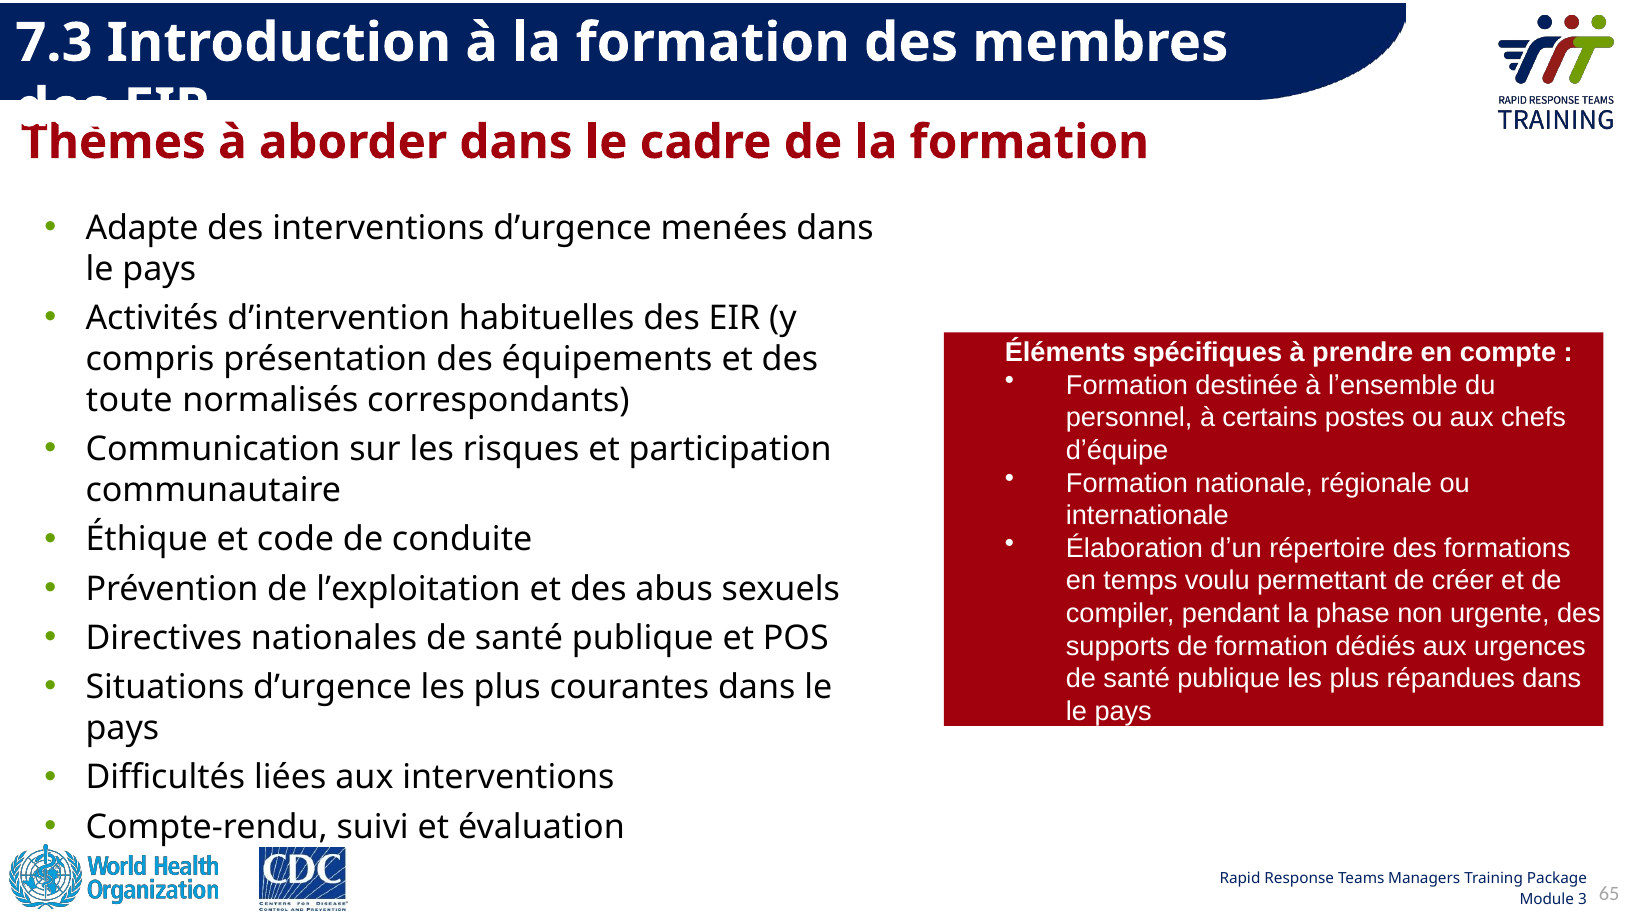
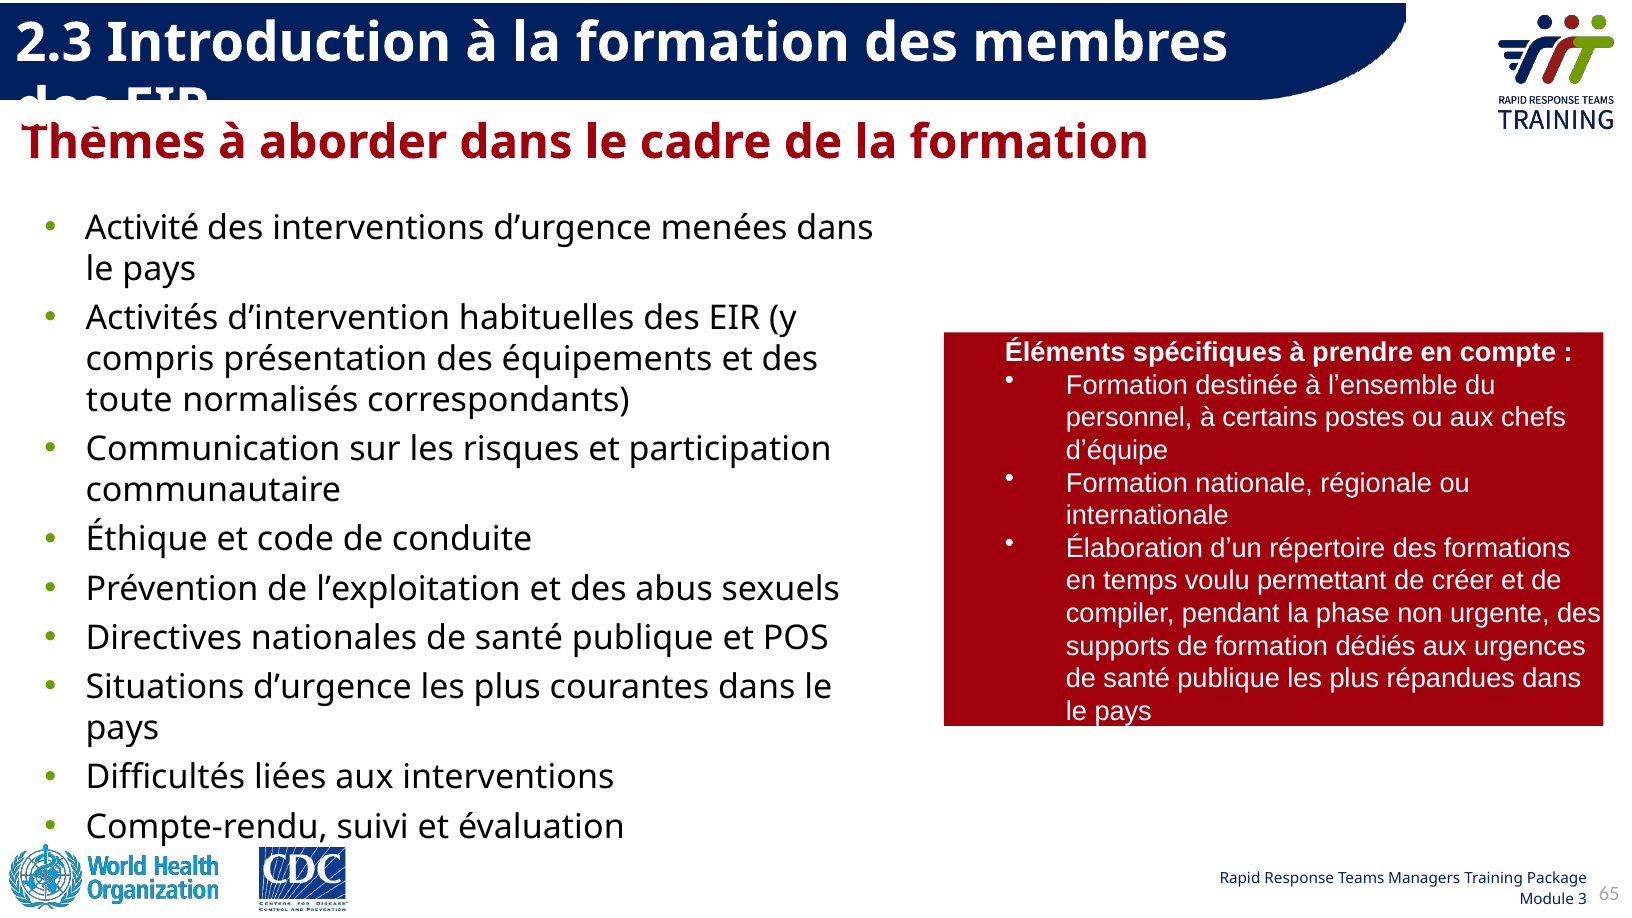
7.3: 7.3 -> 2.3 (54, 43)
Adapte: Adapte -> Activité (142, 229)
